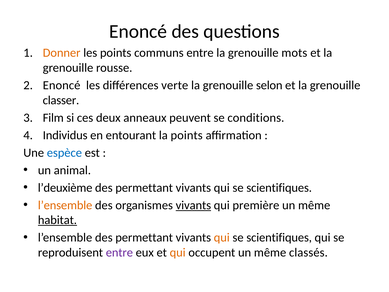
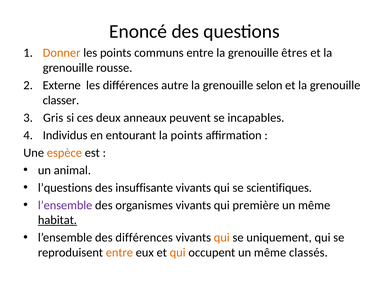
mots: mots -> êtres (294, 53)
Enoncé: Enoncé -> Externe (62, 85)
verte: verte -> autre (175, 85)
Film: Film -> Gris (53, 118)
conditions: conditions -> incapables (256, 118)
espèce colour: blue -> orange (64, 153)
l’deuxième: l’deuxième -> l’questions (65, 188)
permettant: permettant -> insuffisante (144, 188)
l’ensemble colour: orange -> purple (65, 205)
vivants underline: present -> none (193, 205)
l’ensemble des permettant: permettant -> différences (144, 237)
scientifiques: scientifiques -> uniquement (279, 237)
entre colour: purple -> orange (119, 252)
